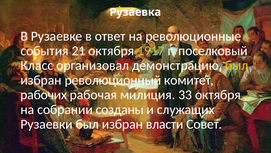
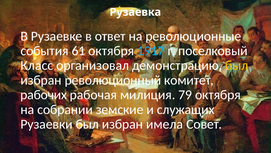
21: 21 -> 61 (78, 51)
1917 colour: light green -> light blue (151, 51)
33: 33 -> 79 (185, 95)
созданы: созданы -> земские (120, 109)
власти: власти -> имела (165, 124)
